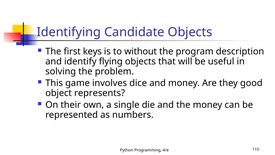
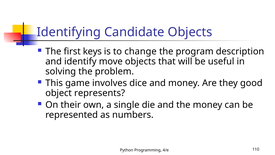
without: without -> change (141, 51)
flying: flying -> move (111, 61)
